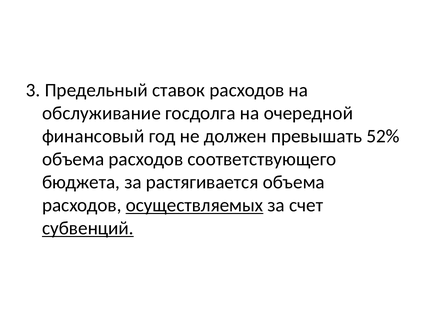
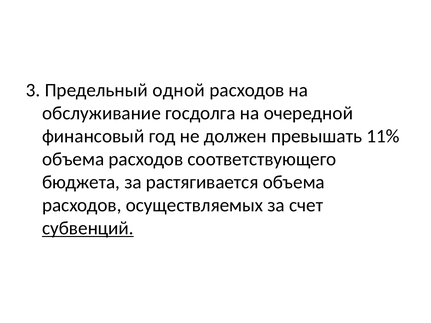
ставок: ставок -> одной (179, 90)
52%: 52% -> 11% (383, 136)
осуществляемых underline: present -> none (195, 205)
